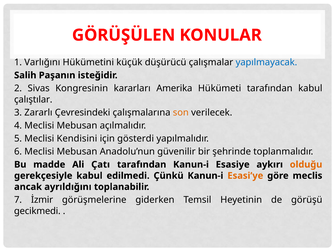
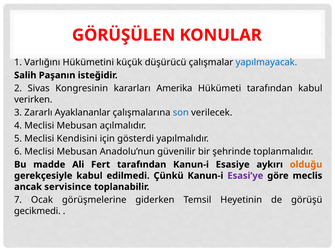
çalıştılar: çalıştılar -> verirken (33, 100)
Çevresindeki: Çevresindeki -> Ayaklananlar (83, 113)
son colour: orange -> blue (181, 113)
Çatı: Çatı -> Fert (101, 165)
Esasi’ye colour: orange -> purple (245, 176)
ayrıldığını: ayrıldığını -> servisince (68, 187)
İzmir: İzmir -> Ocak (42, 200)
